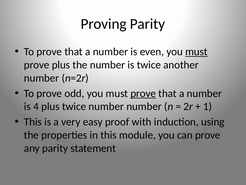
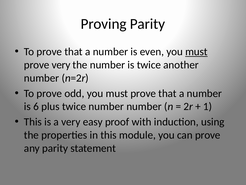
prove plus: plus -> very (61, 65)
prove underline: present -> none (143, 93)
4: 4 -> 6 (36, 106)
